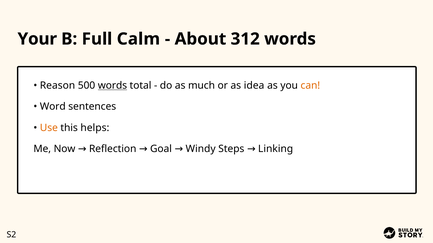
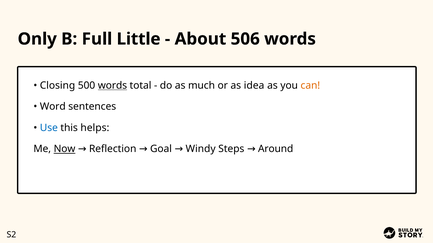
Your: Your -> Only (37, 39)
Calm: Calm -> Little (139, 39)
312: 312 -> 506 (245, 39)
Reason: Reason -> Closing (58, 86)
Use colour: orange -> blue (49, 128)
Now underline: none -> present (64, 149)
Linking: Linking -> Around (276, 149)
